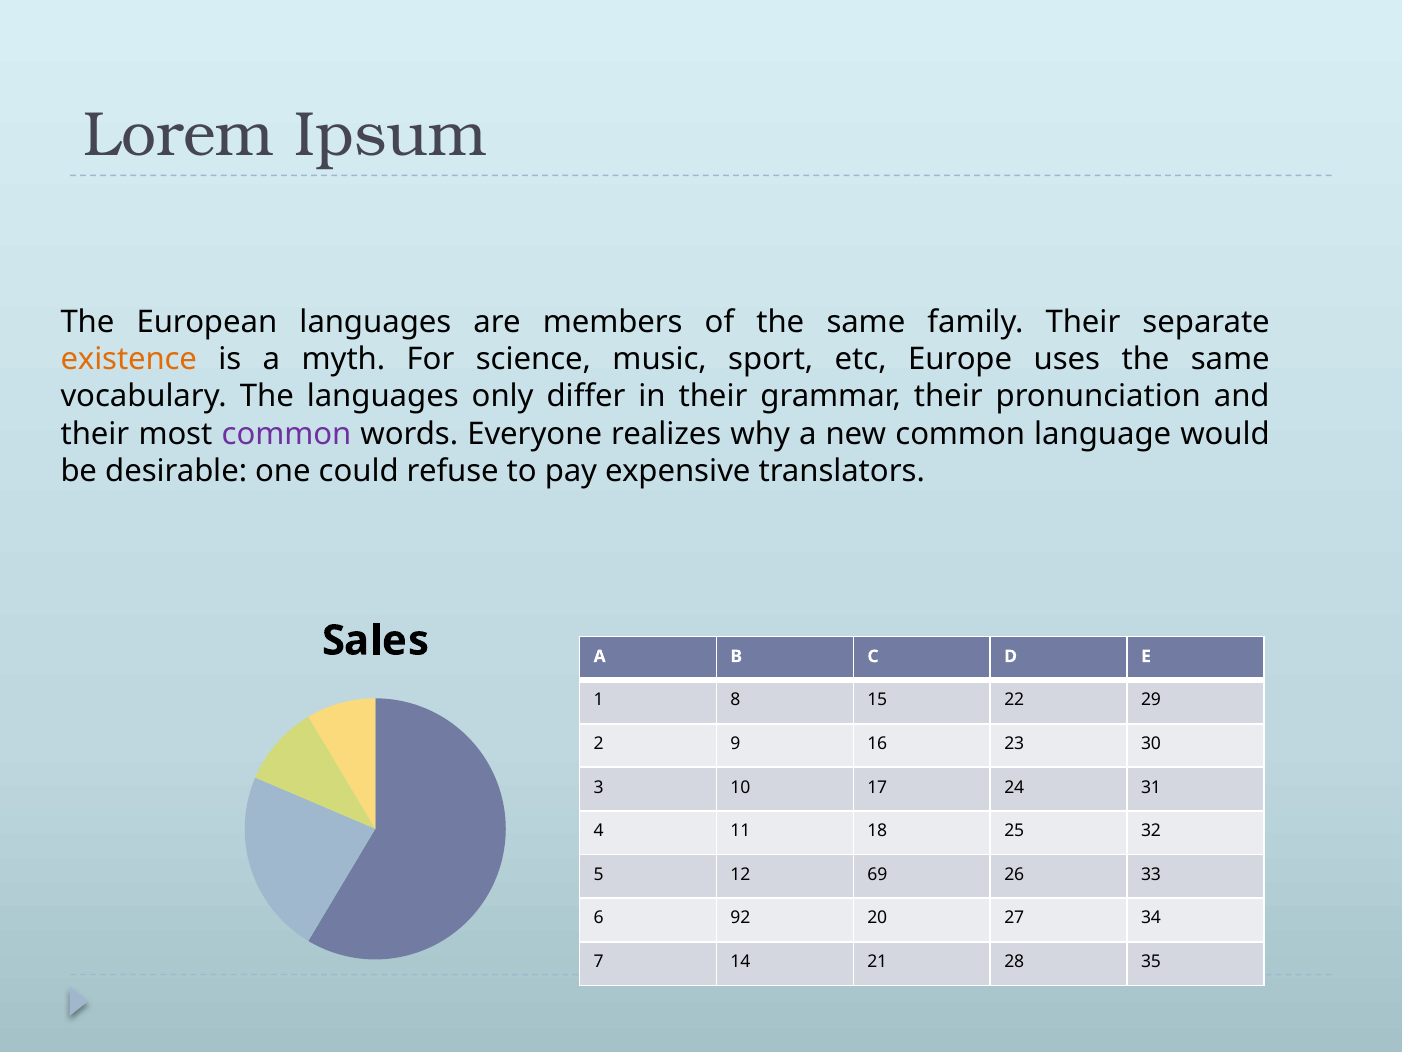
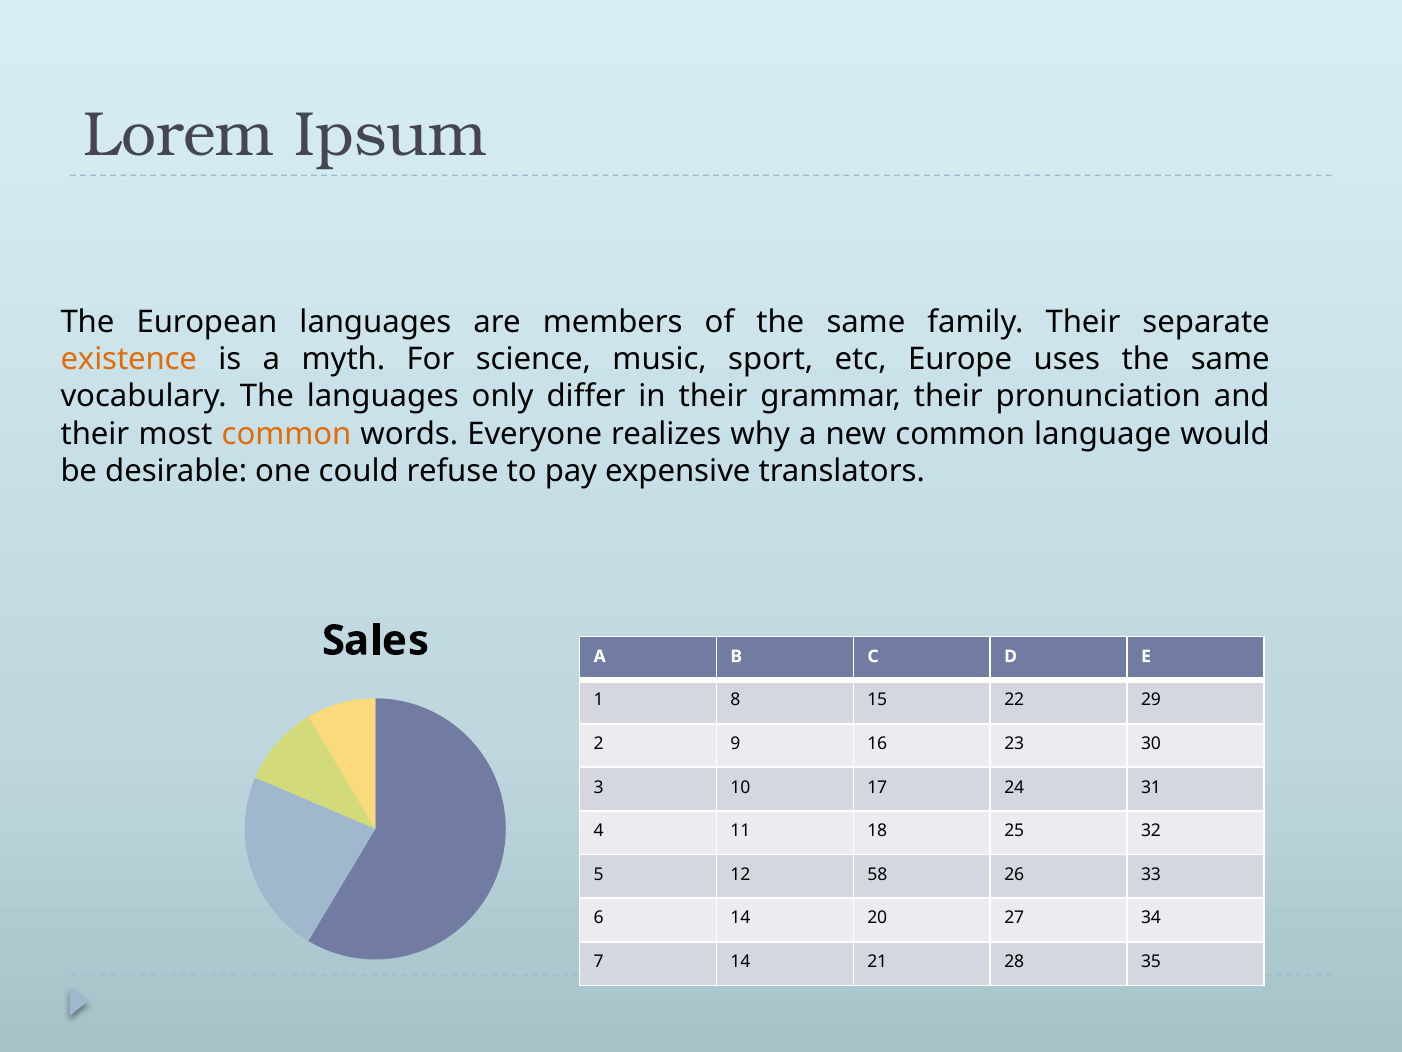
common colour: purple -> orange (286, 434)
69: 69 -> 58 (877, 874)
6 92: 92 -> 14 (740, 918)
